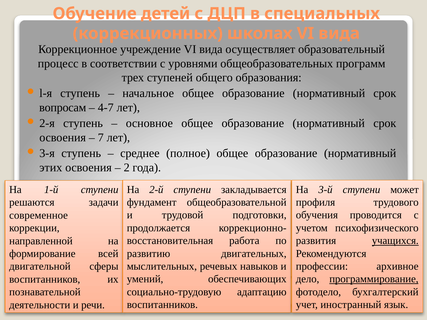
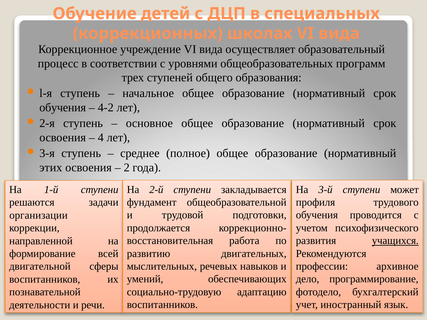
вопросам: вопросам -> обучения (63, 108)
4-7: 4-7 -> 4-2 (106, 108)
7: 7 -> 4 (101, 138)
современное: современное -> организации (39, 215)
программирование underline: present -> none (374, 279)
